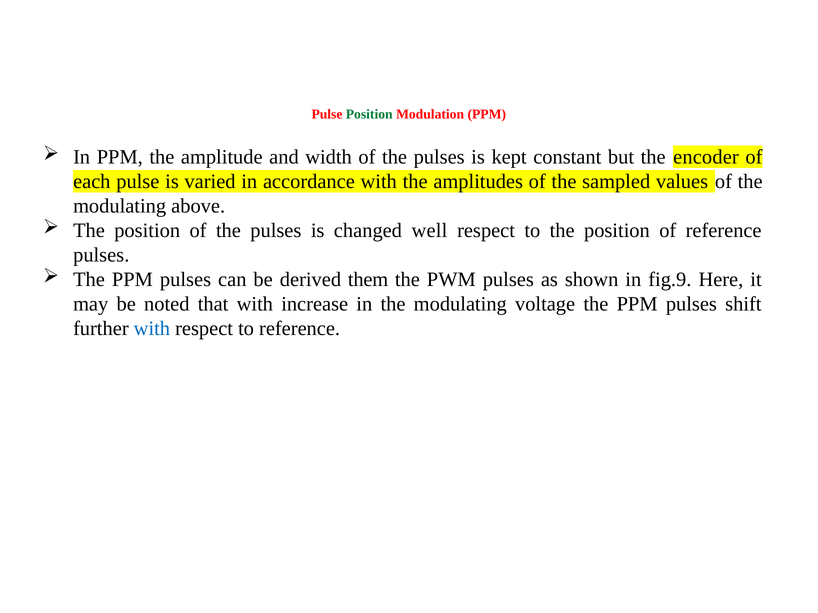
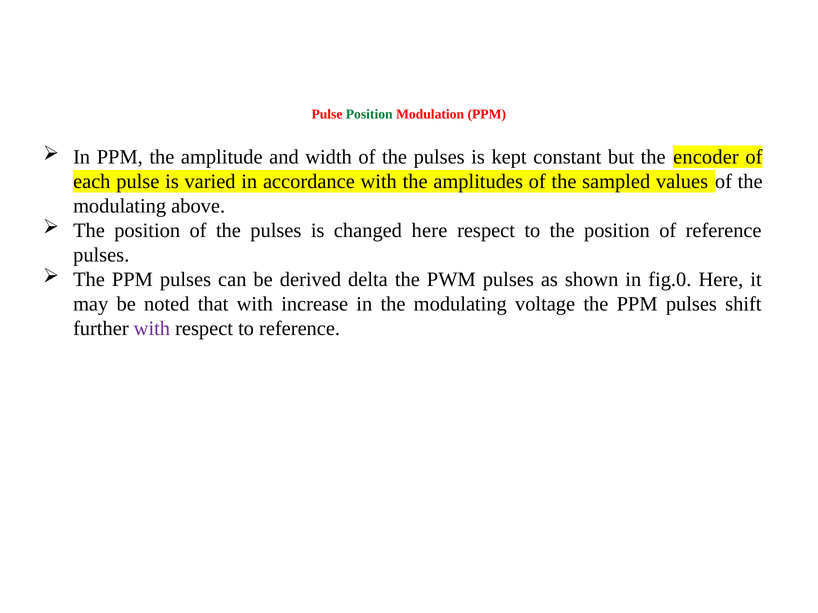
changed well: well -> here (429, 231)
them: them -> delta (368, 280)
fig.9: fig.9 -> fig.0 (670, 280)
with colour: blue -> purple (152, 329)
